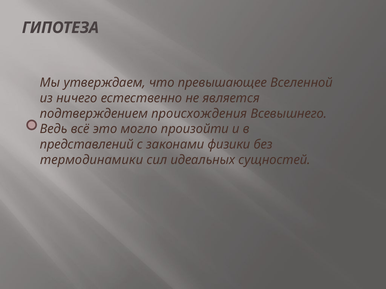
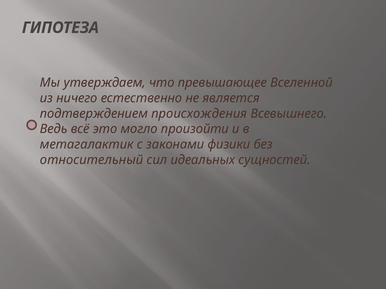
представлений: представлений -> метагалактик (87, 145)
термодинамики: термодинамики -> относительный (92, 160)
